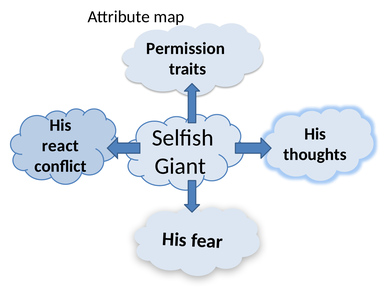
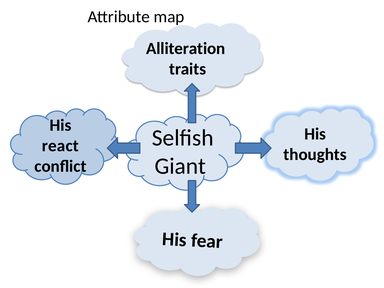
Permission: Permission -> Alliteration (186, 49)
